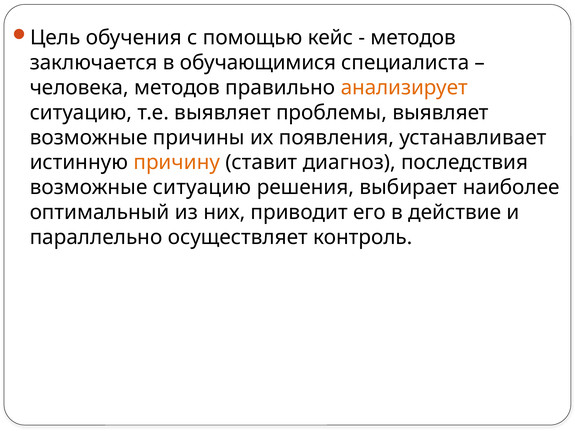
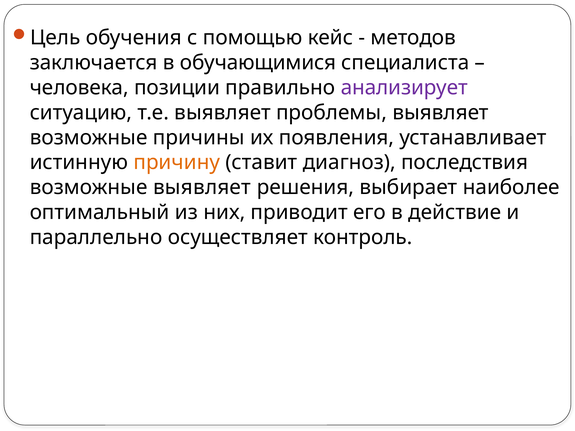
человека методов: методов -> позиции (177, 88)
анализирует colour: orange -> purple (404, 88)
возможные ситуацию: ситуацию -> выявляет (202, 188)
